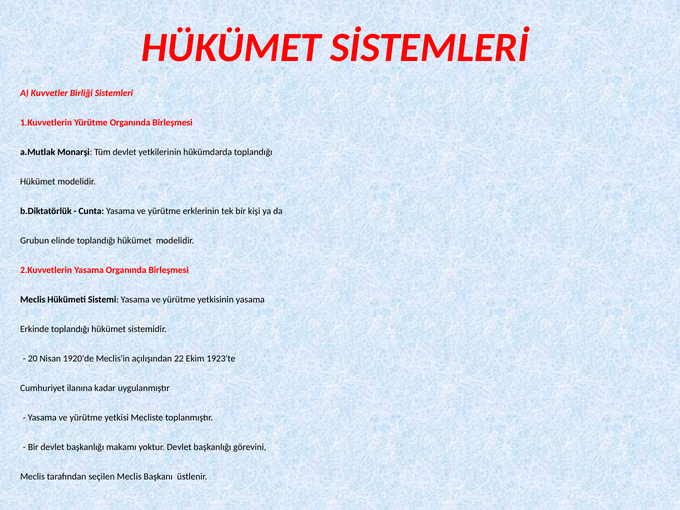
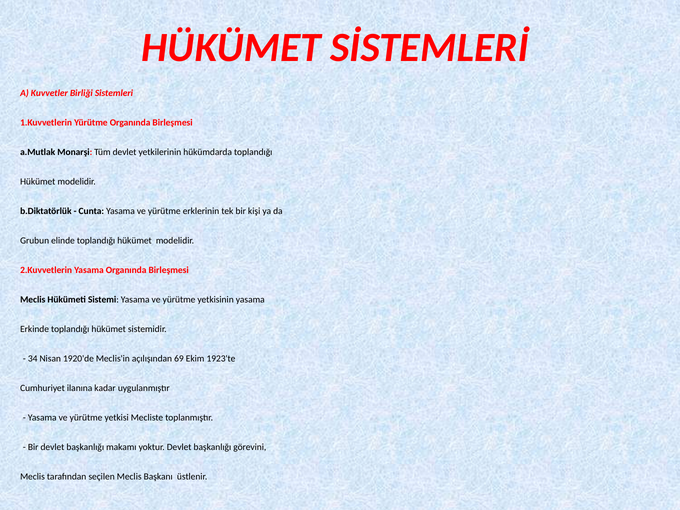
20: 20 -> 34 (33, 359)
22: 22 -> 69 (179, 359)
